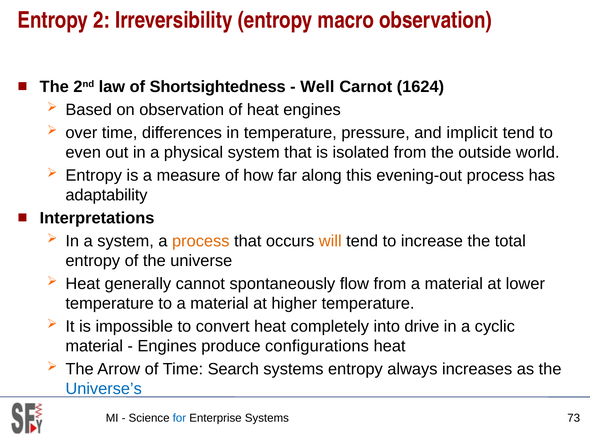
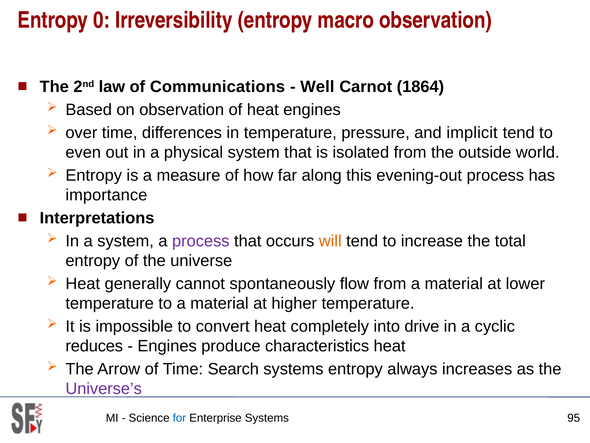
2: 2 -> 0 (102, 20)
Shortsightedness: Shortsightedness -> Communications (218, 87)
1624: 1624 -> 1864 (420, 87)
adaptability: adaptability -> importance (106, 195)
process colour: orange -> purple (201, 241)
material: material -> reduces (94, 346)
configurations: configurations -> characteristics (317, 346)
Universe’s colour: blue -> purple (104, 388)
73: 73 -> 95 (574, 418)
